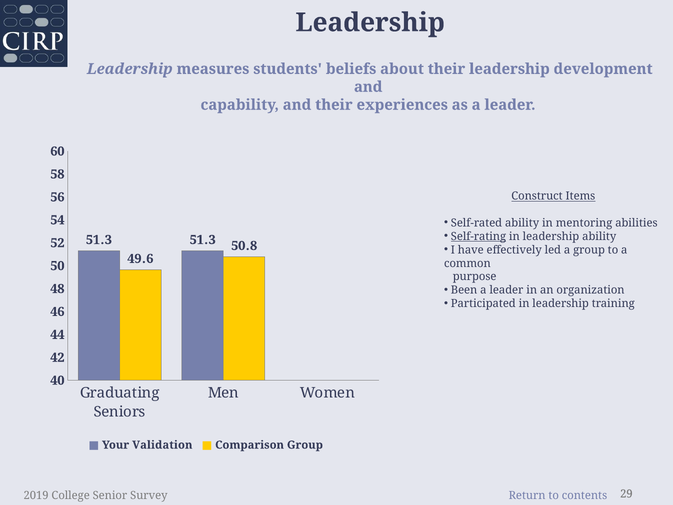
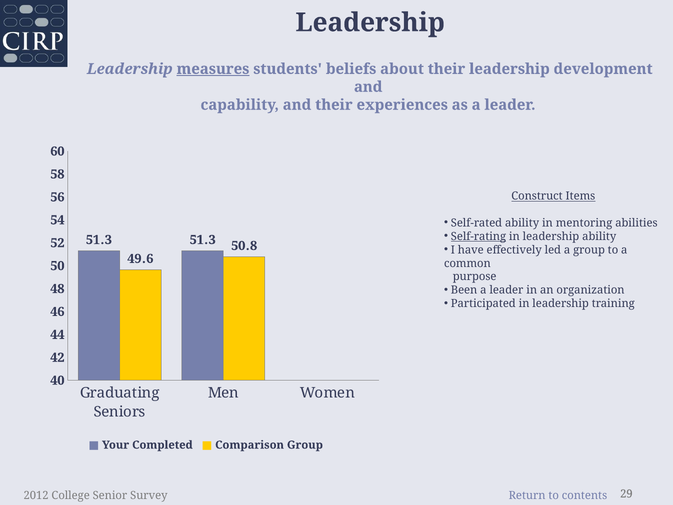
measures underline: none -> present (213, 69)
Validation: Validation -> Completed (162, 445)
2019: 2019 -> 2012 (36, 495)
